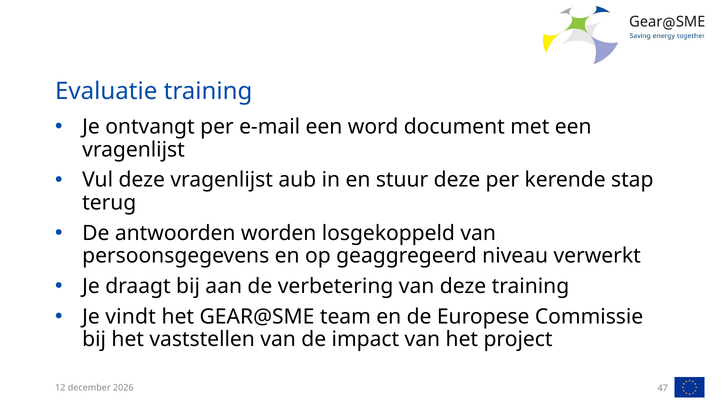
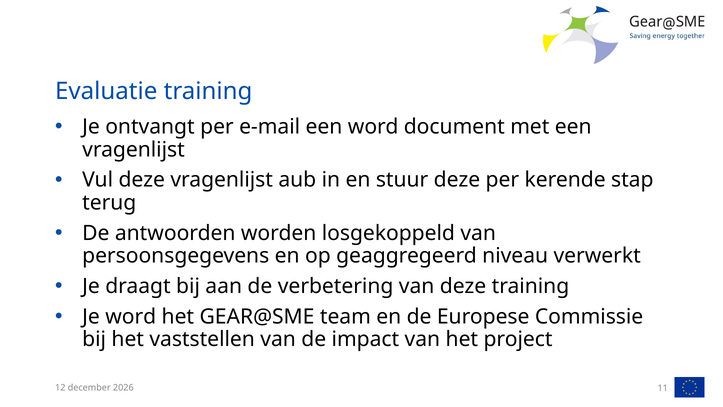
Je vindt: vindt -> word (131, 316)
47: 47 -> 11 (663, 388)
